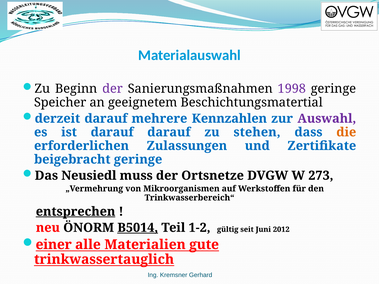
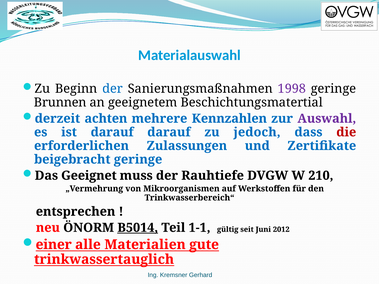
der colour: purple -> blue (113, 89)
Speicher: Speicher -> Brunnen (60, 102)
derzeit darauf: darauf -> achten (106, 119)
stehen: stehen -> jedoch (257, 132)
die colour: orange -> red (346, 132)
Neusiedl: Neusiedl -> Geeignet (89, 176)
Ortsnetze: Ortsnetze -> Rauhtiefe (213, 176)
273: 273 -> 210 (321, 176)
entsprechen underline: present -> none (76, 212)
1-2: 1-2 -> 1-1 (200, 228)
